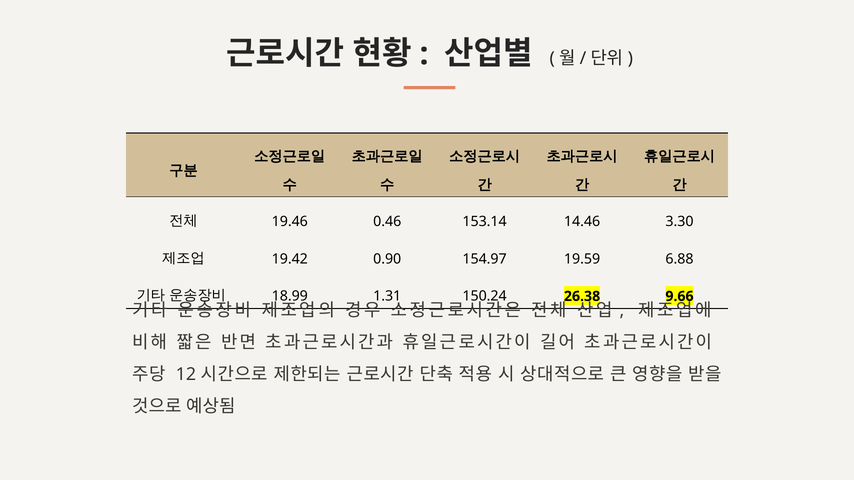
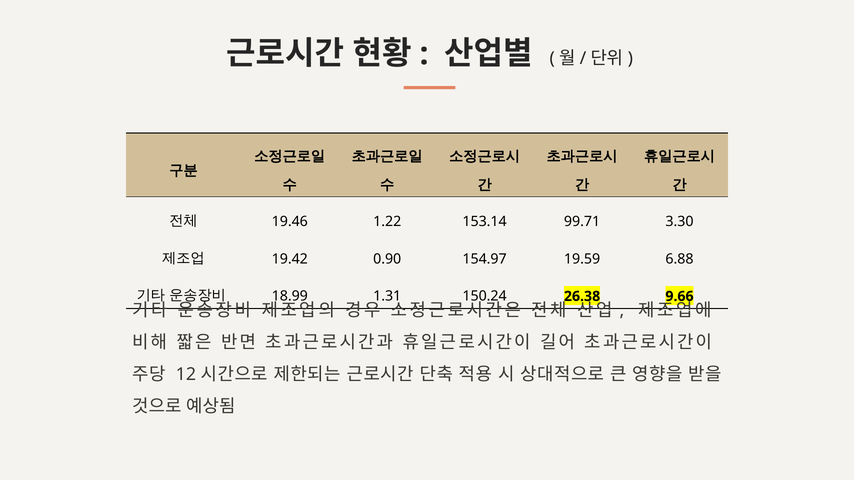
0.46: 0.46 -> 1.22 (387, 222)
14.46: 14.46 -> 99.71 (582, 222)
